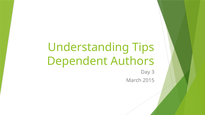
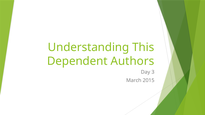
Tips: Tips -> This (143, 47)
